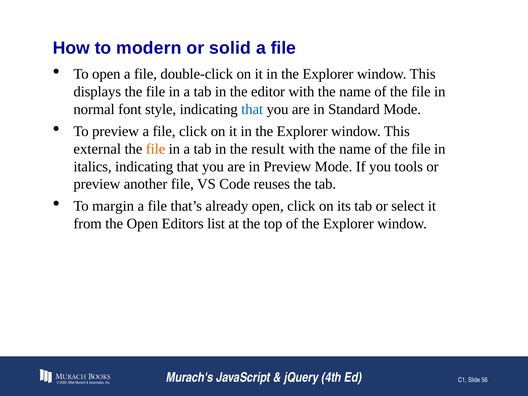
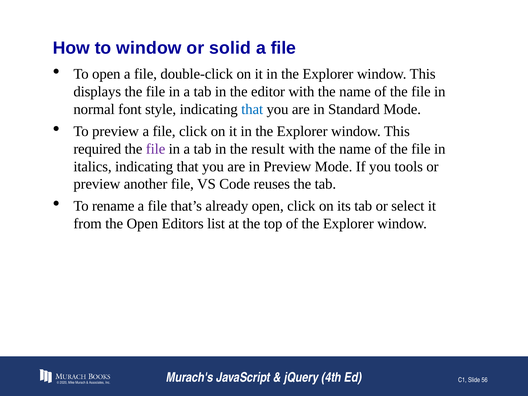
to modern: modern -> window (149, 48)
external: external -> required (97, 149)
file colour: orange -> purple (156, 149)
margin: margin -> rename (113, 206)
